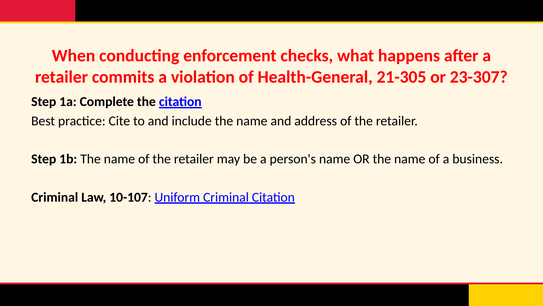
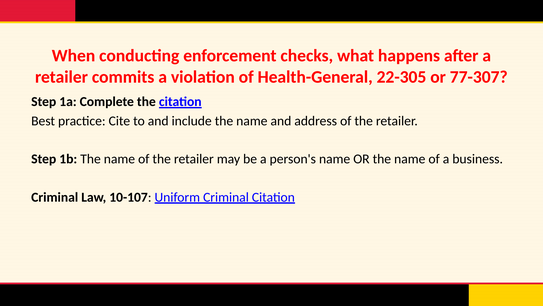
21-305: 21-305 -> 22-305 (401, 77)
23-307: 23-307 -> 77-307 (479, 77)
